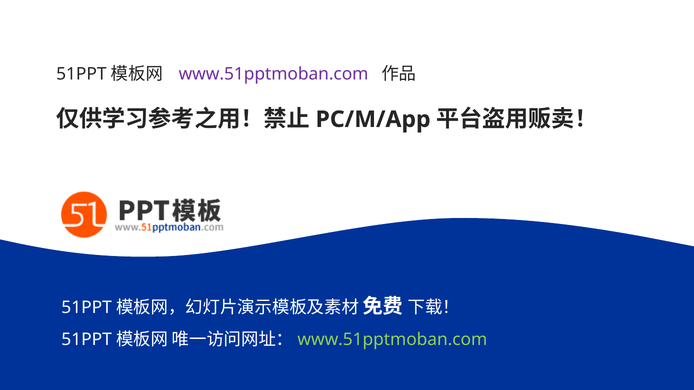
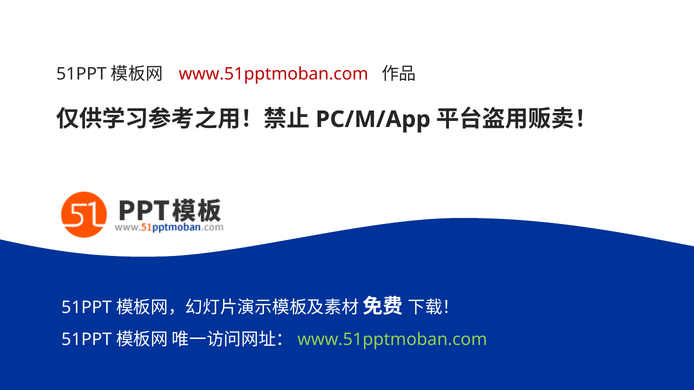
www.51pptmoban.com colour: purple -> red (274, 74)
